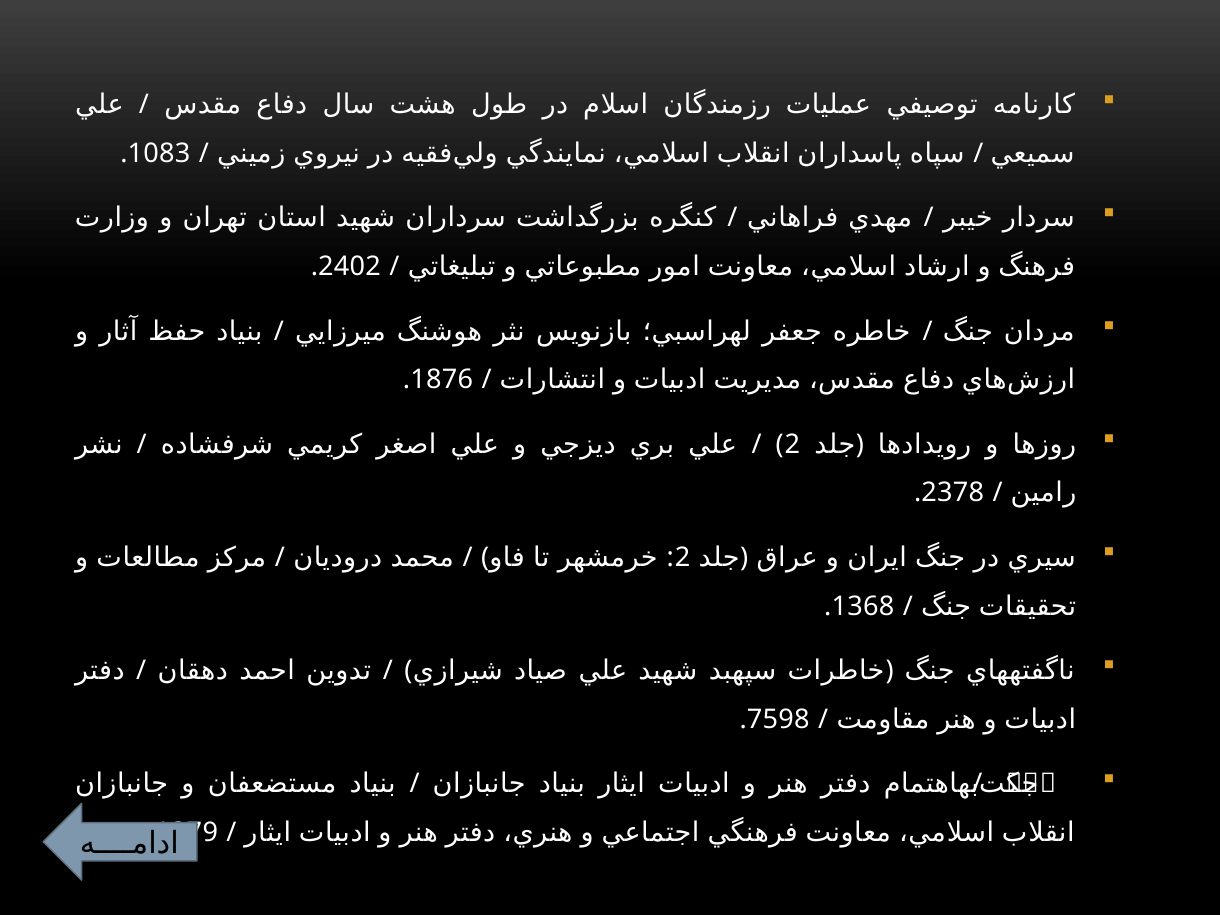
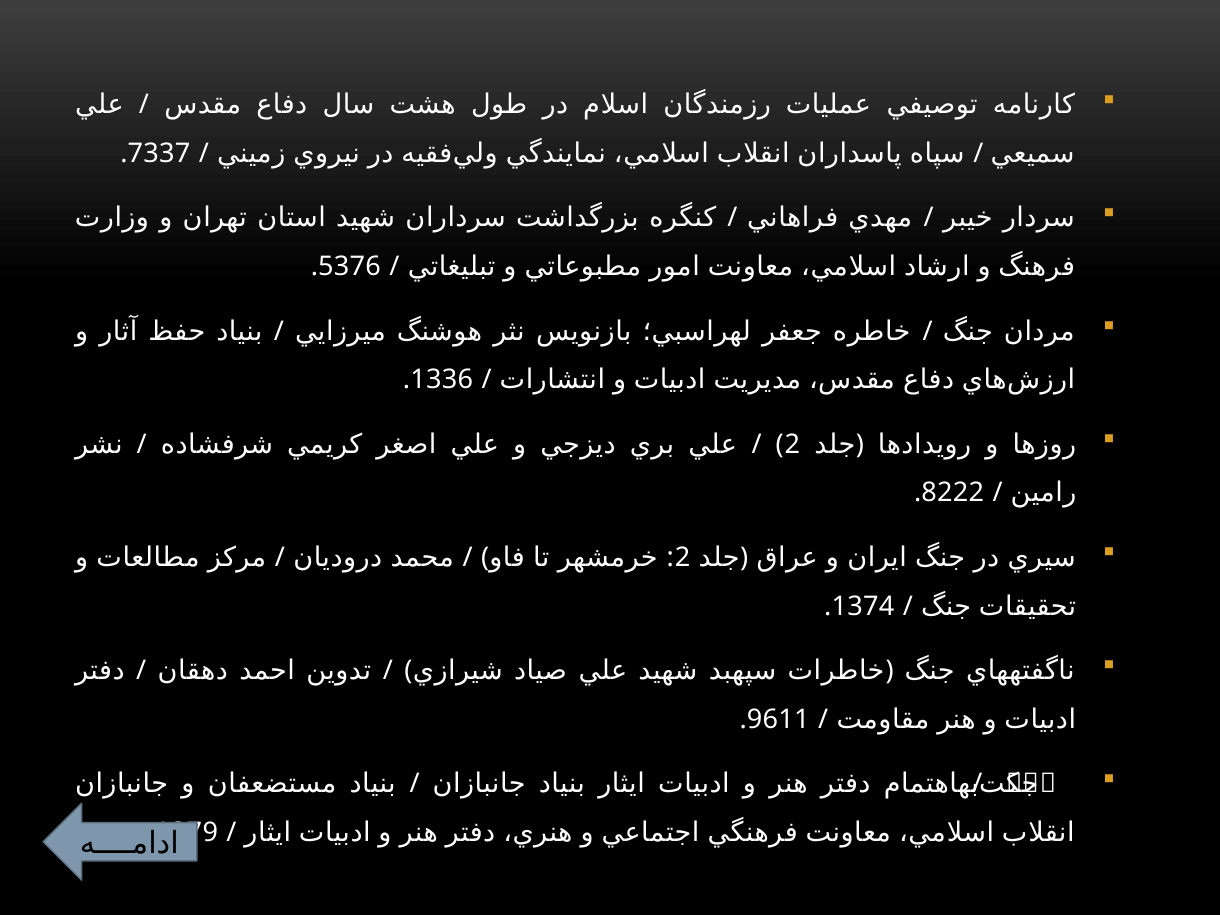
1083: 1083 -> 7337 (159, 154)
2402: 2402 -> 5376 (350, 267)
1876: 1876 -> 1336 (442, 380)
2378: 2378 -> 8222 (953, 493)
1368: 1368 -> 1374 (863, 606)
7598: 7598 -> 9611 (778, 719)
